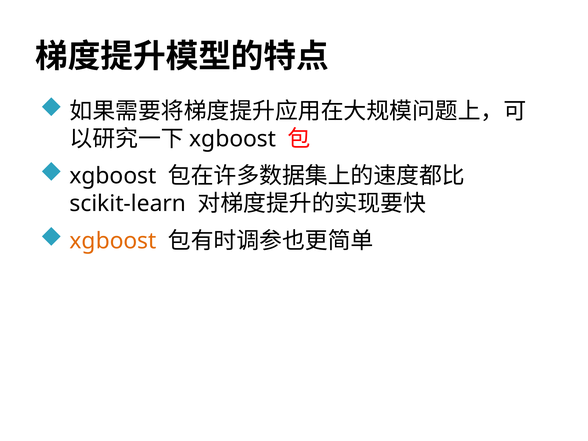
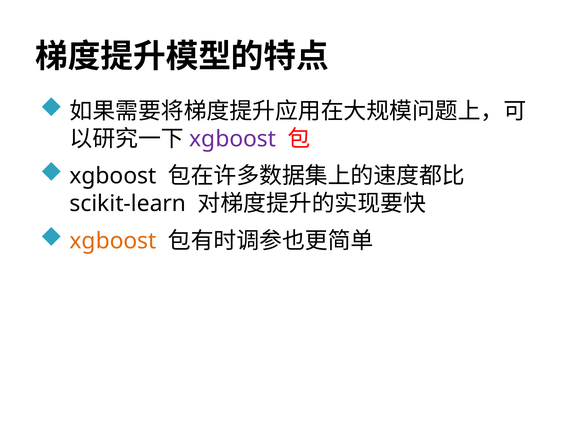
xgboost colour: black -> purple (233, 139)
